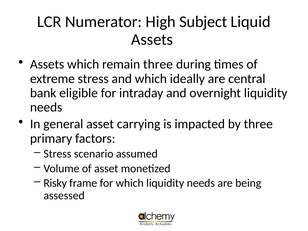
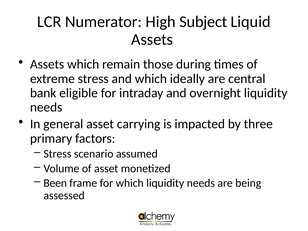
remain three: three -> those (158, 64)
Risky: Risky -> Been (55, 183)
